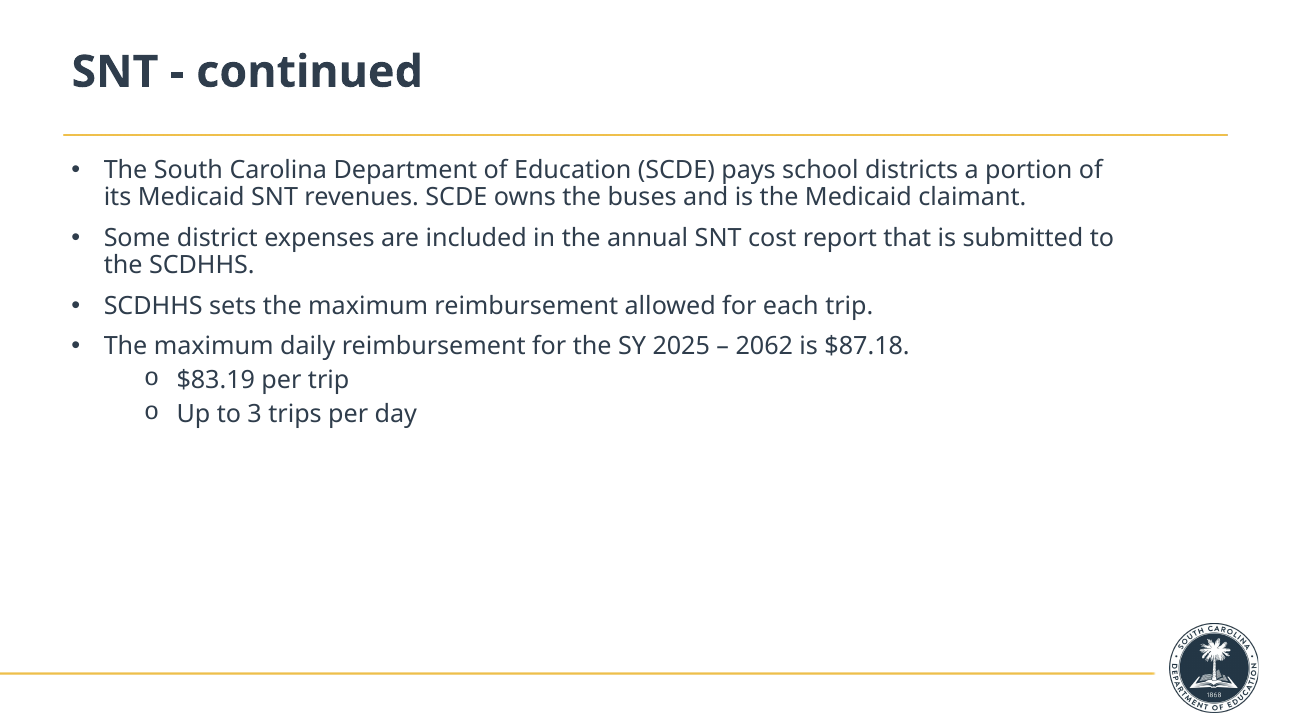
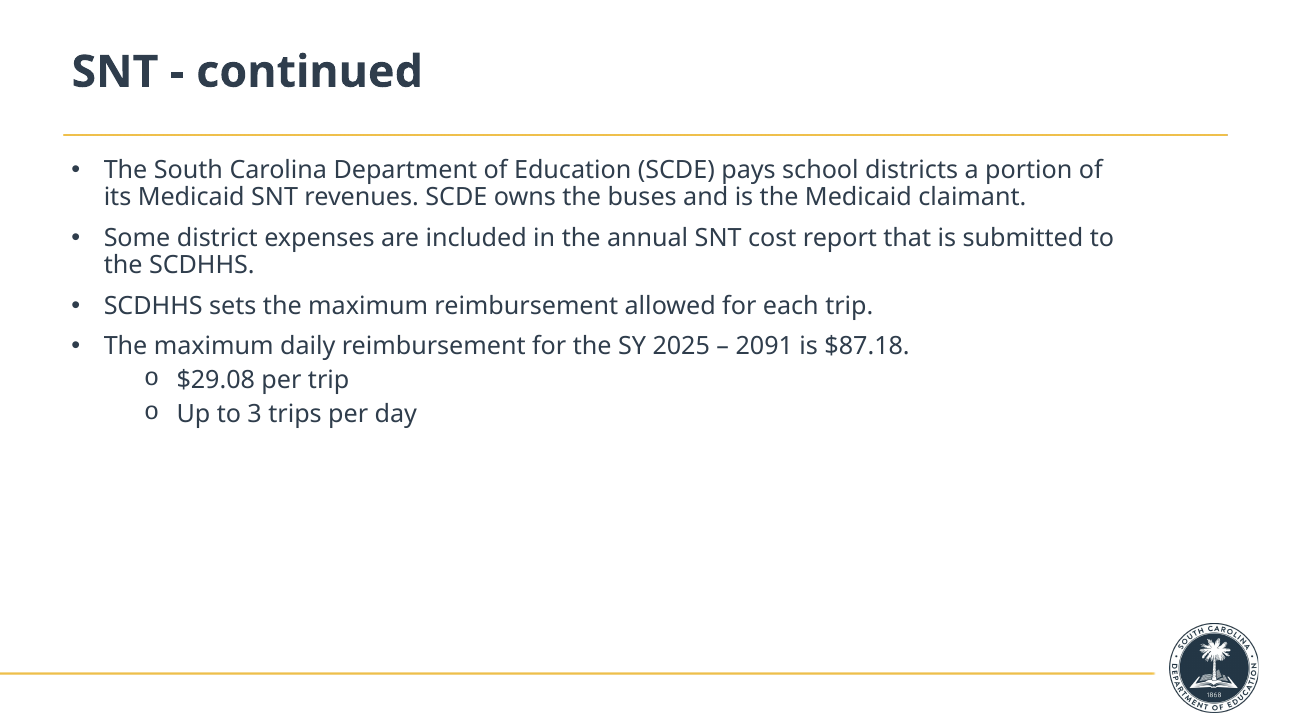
2062: 2062 -> 2091 (764, 347)
$83.19: $83.19 -> $29.08 (216, 381)
